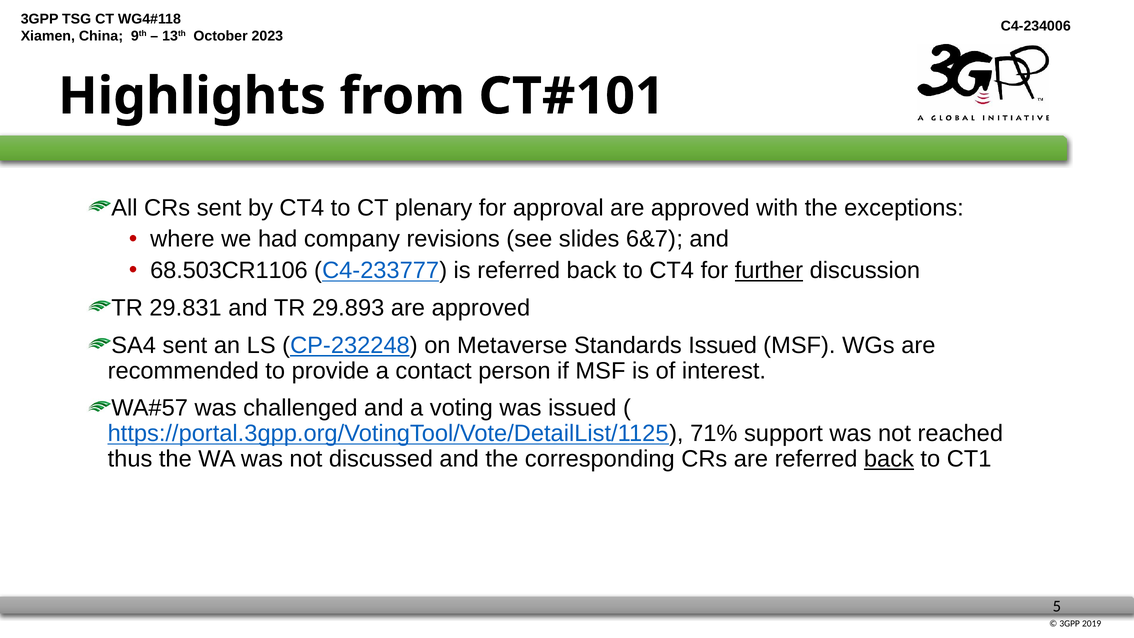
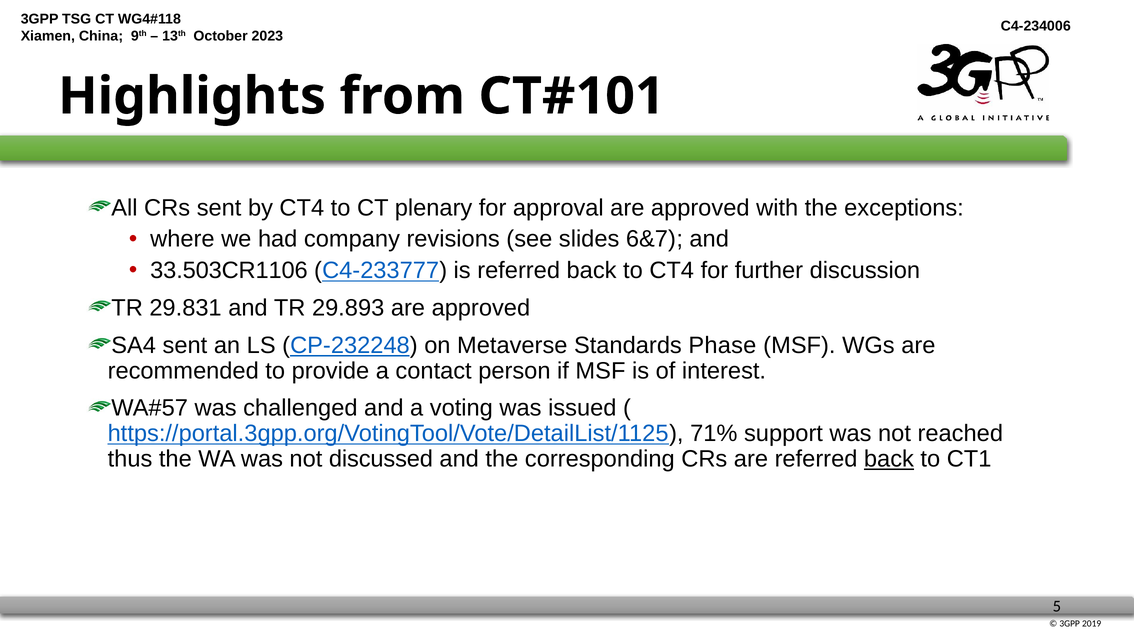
68.503CR1106: 68.503CR1106 -> 33.503CR1106 (229, 271)
further underline: present -> none (769, 271)
Standards Issued: Issued -> Phase (722, 345)
